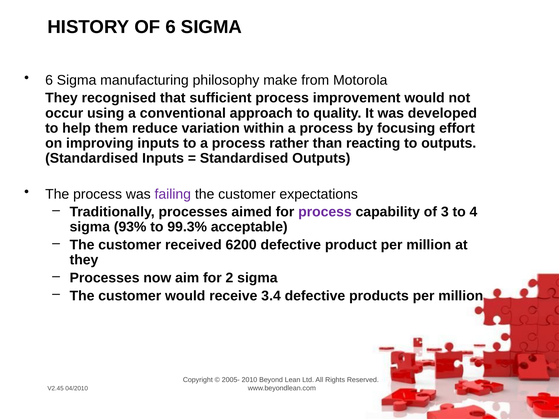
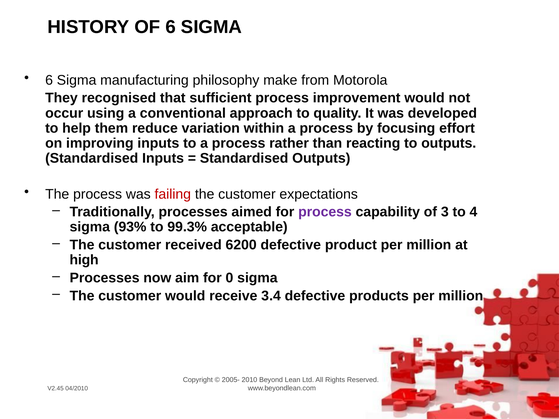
failing colour: purple -> red (173, 194)
they: they -> high (84, 260)
2: 2 -> 0 (229, 278)
